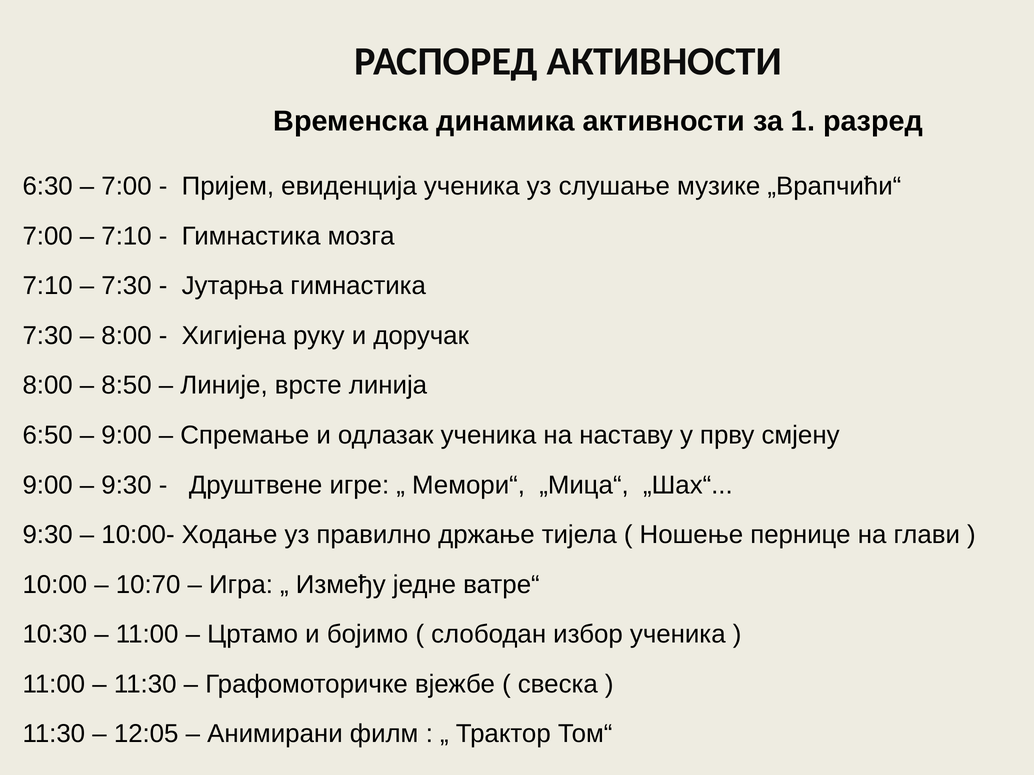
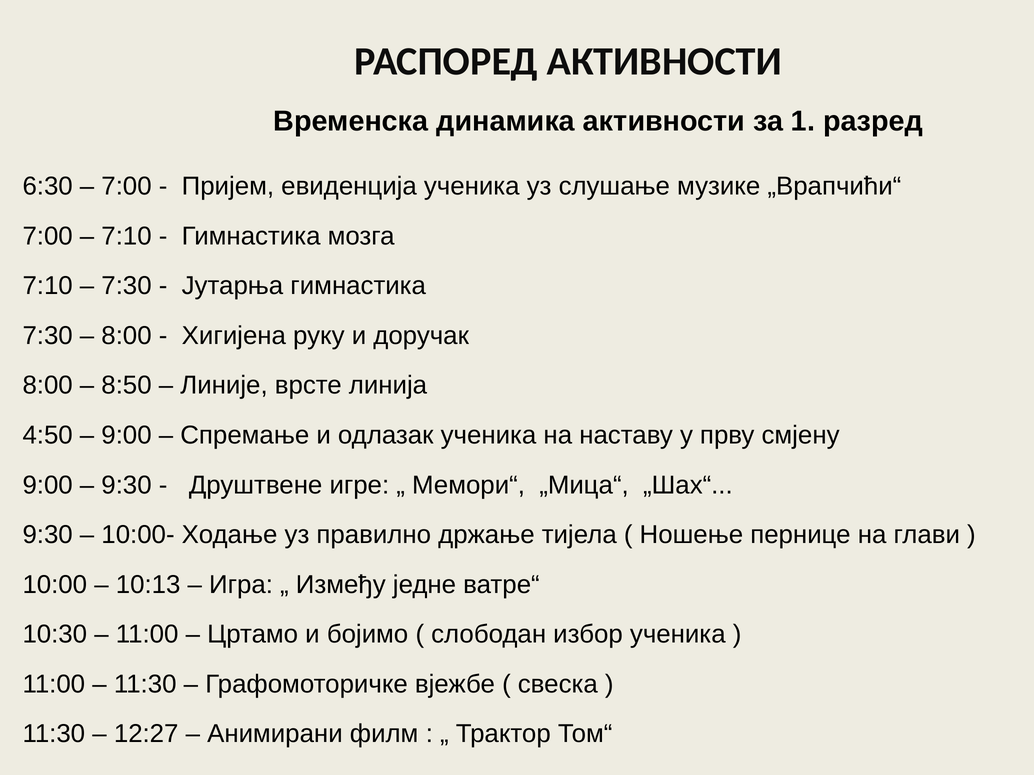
6:50: 6:50 -> 4:50 (48, 435)
10:70: 10:70 -> 10:13 (148, 585)
12:05: 12:05 -> 12:27 (146, 734)
